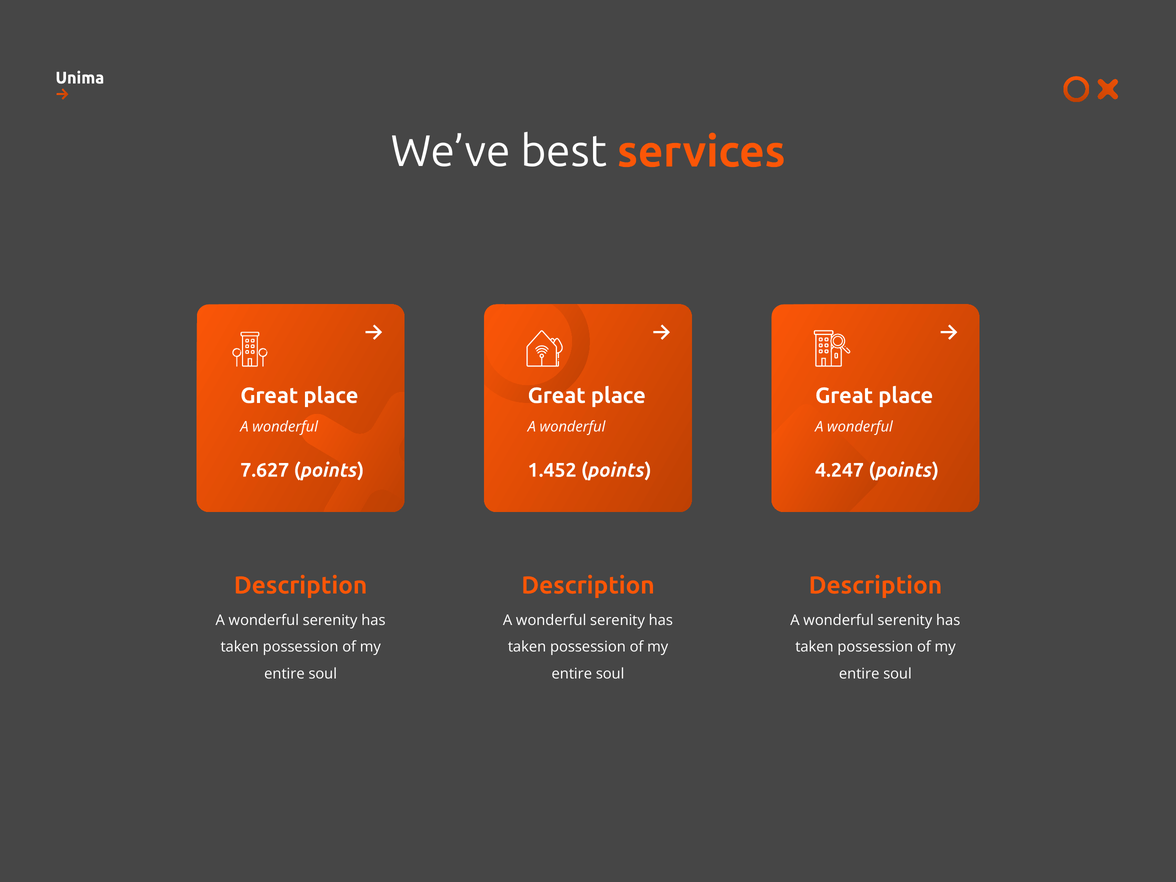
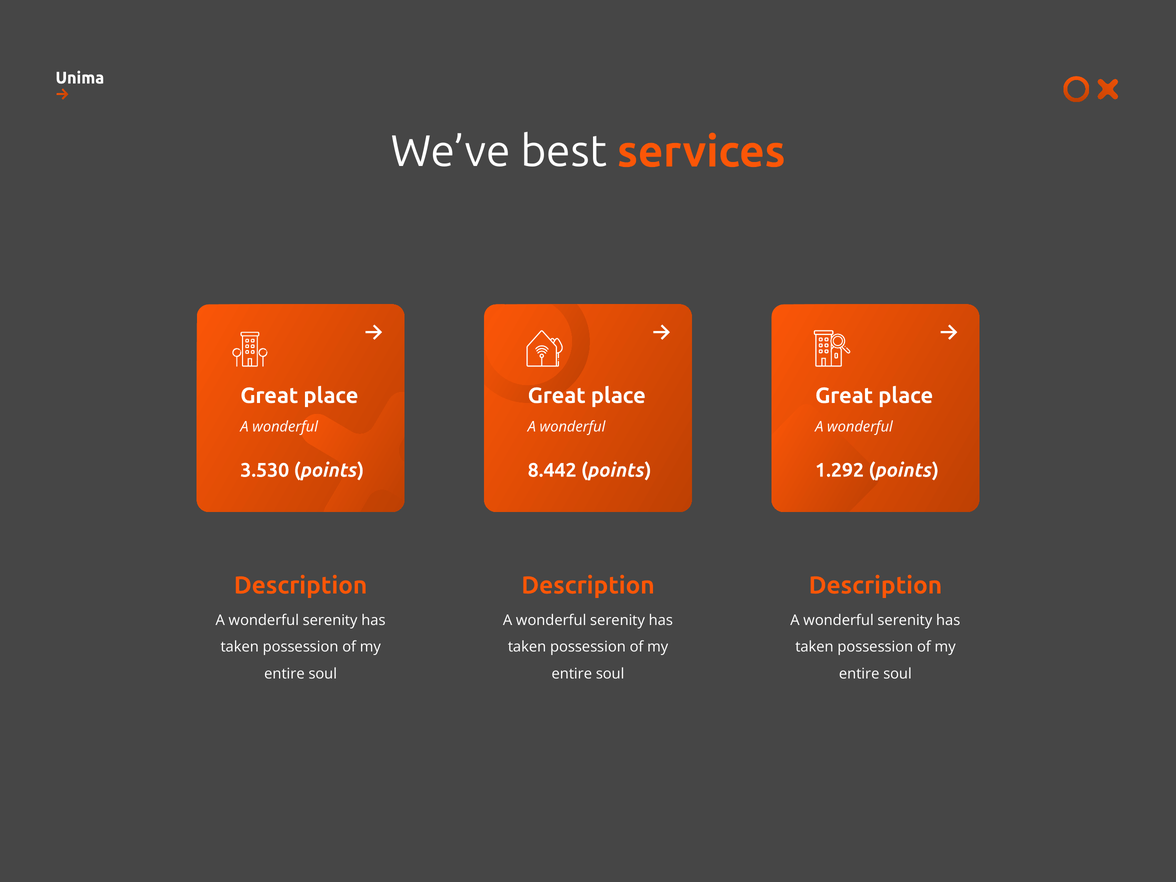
7.627: 7.627 -> 3.530 (265, 470)
1.452: 1.452 -> 8.442 (552, 470)
4.247: 4.247 -> 1.292 (840, 470)
